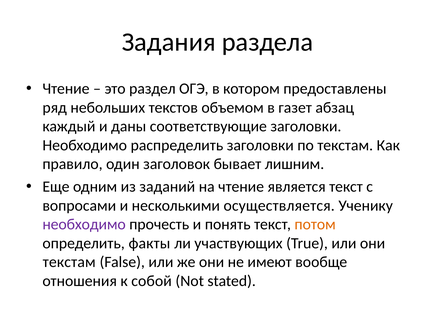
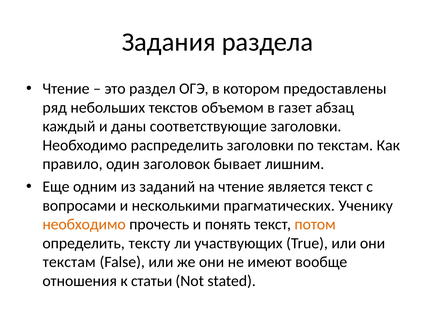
осуществляется: осуществляется -> прагматических (279, 206)
необходимо colour: purple -> orange (84, 225)
факты: факты -> тексту (149, 243)
собой: собой -> статьи (152, 281)
